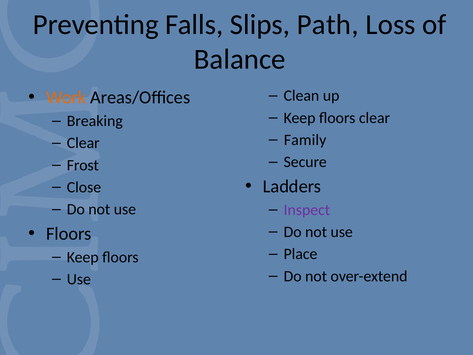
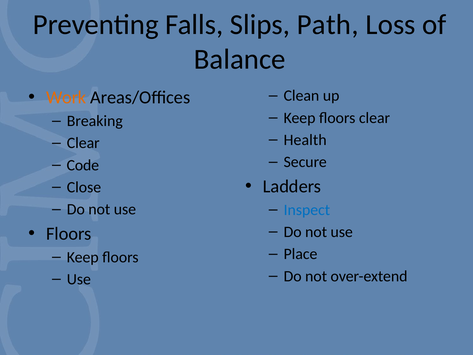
Family: Family -> Health (305, 140)
Frost: Frost -> Code (83, 165)
Inspect colour: purple -> blue (307, 210)
